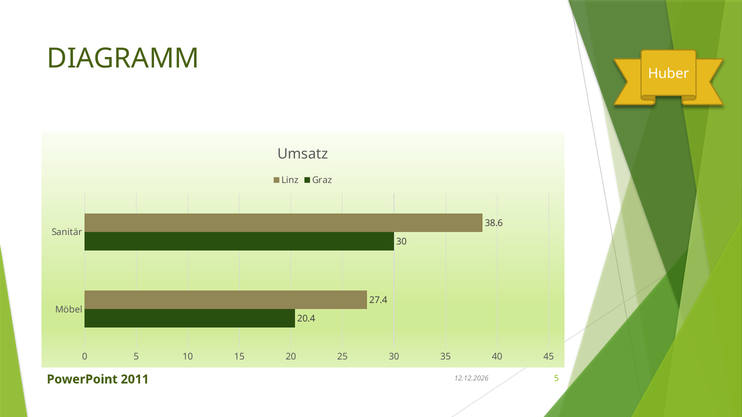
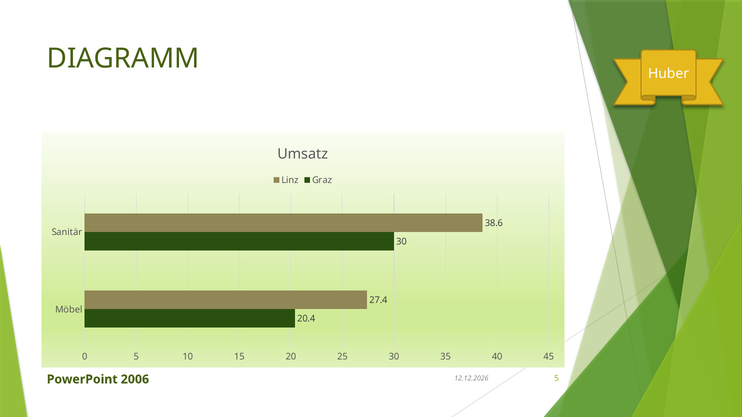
2011: 2011 -> 2006 (135, 380)
